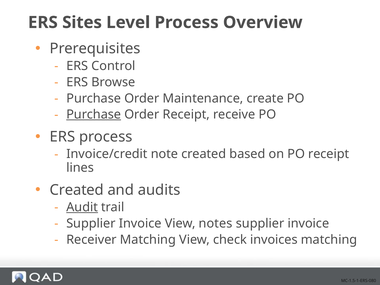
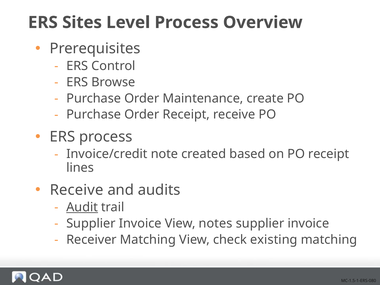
Purchase underline: present -> none (94, 115)
Created: Created -> Receive (77, 190)
invoices: invoices -> existing (274, 240)
